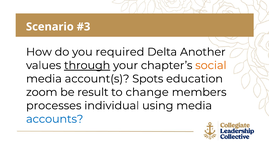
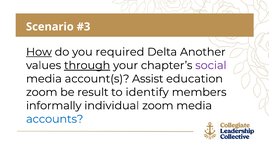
How underline: none -> present (39, 52)
social colour: orange -> purple (211, 66)
Spots: Spots -> Assist (148, 79)
change: change -> identify (147, 92)
processes: processes -> informally (54, 106)
individual using: using -> zoom (158, 106)
